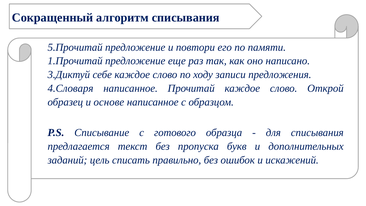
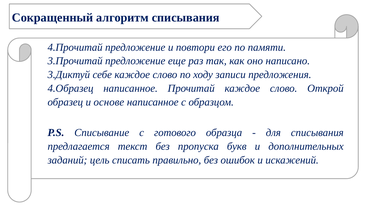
5.Прочитай: 5.Прочитай -> 4.Прочитай (75, 47)
1.Прочитай: 1.Прочитай -> 3.Прочитай (75, 61)
4.Словаря: 4.Словаря -> 4.Образец (71, 88)
